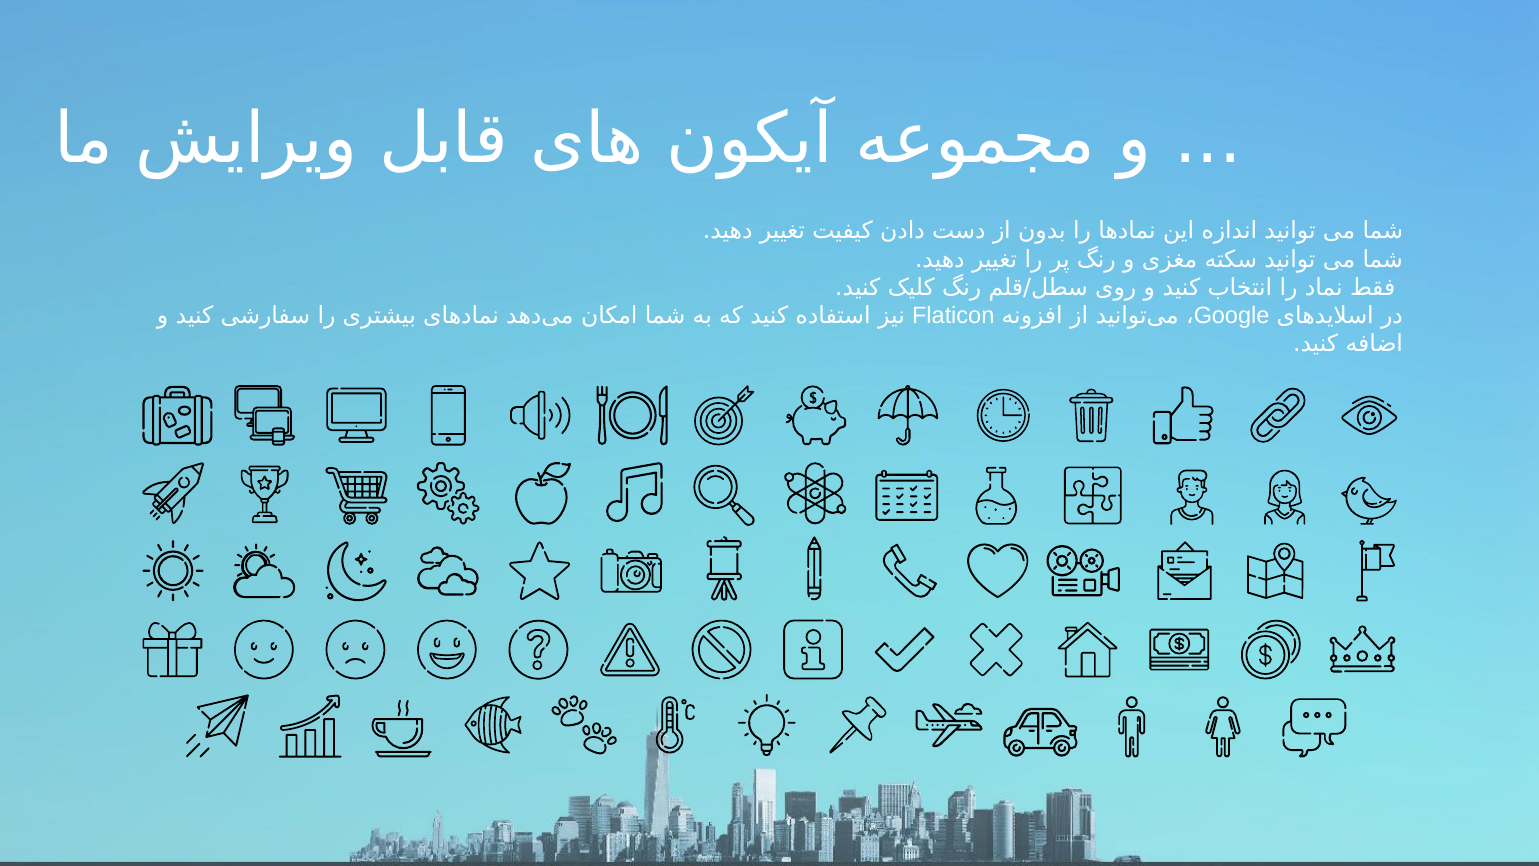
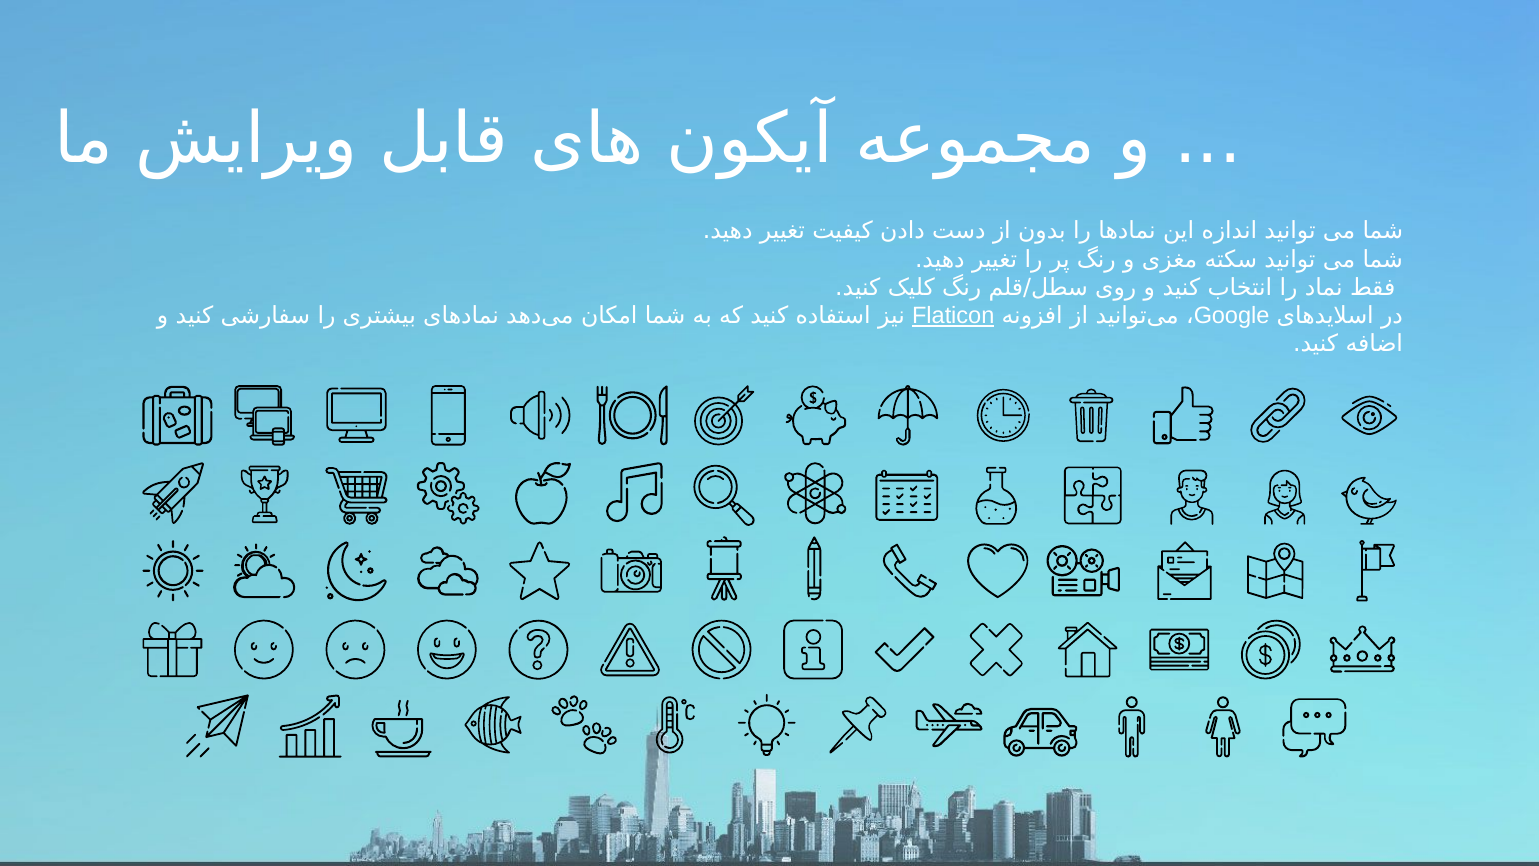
Flaticon underline: none -> present (953, 316)
